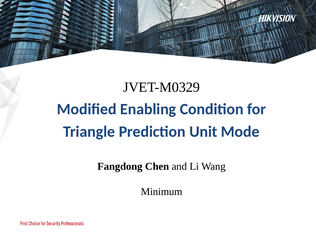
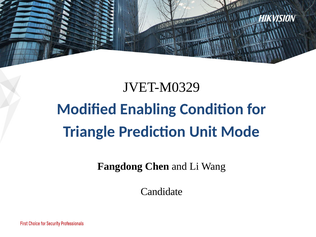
Minimum: Minimum -> Candidate (162, 192)
